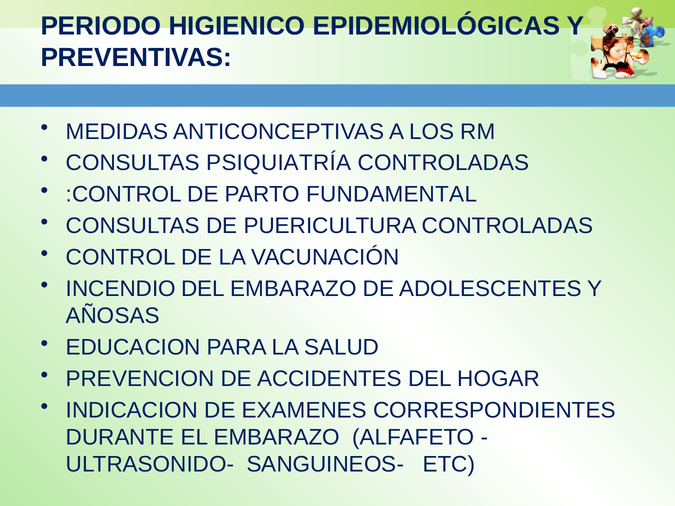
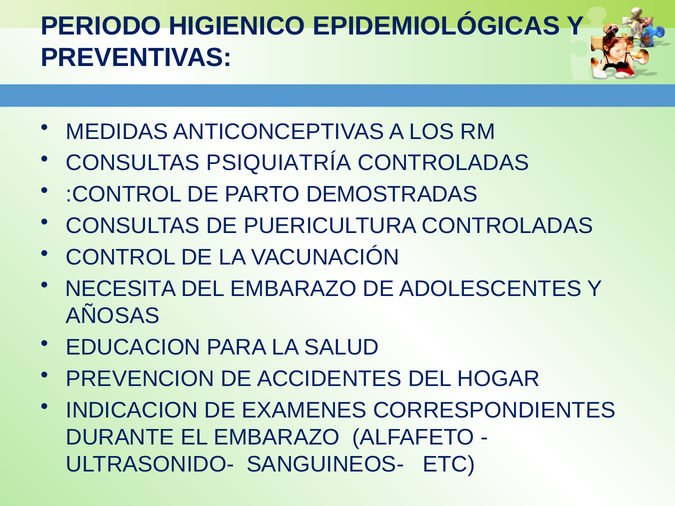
FUNDAMENTAL: FUNDAMENTAL -> DEMOSTRADAS (392, 195)
INCENDIO: INCENDIO -> NECESITA (121, 289)
